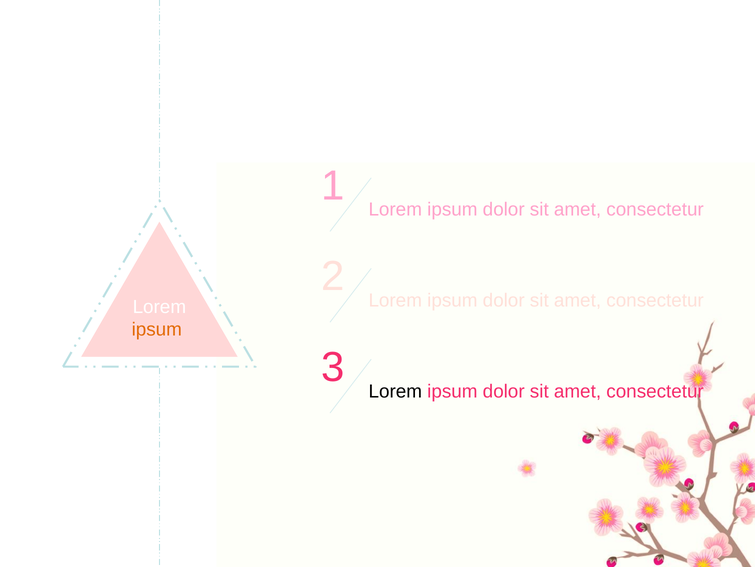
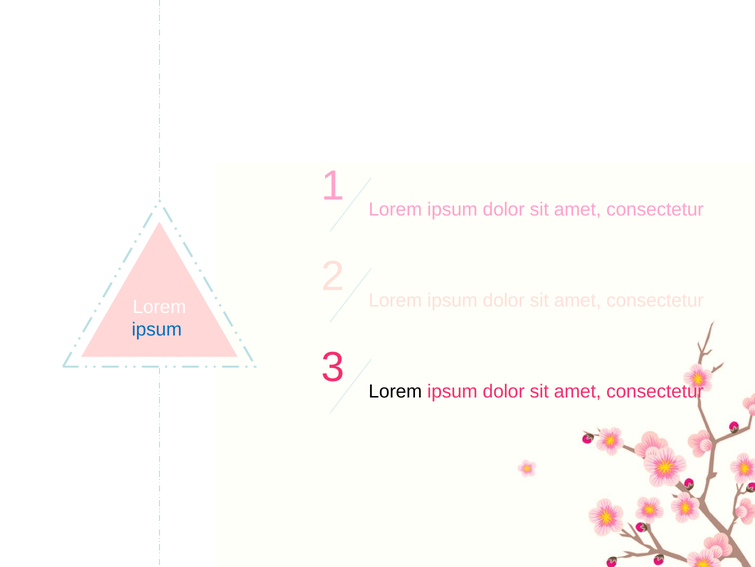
ipsum colour: orange -> blue (157, 329)
